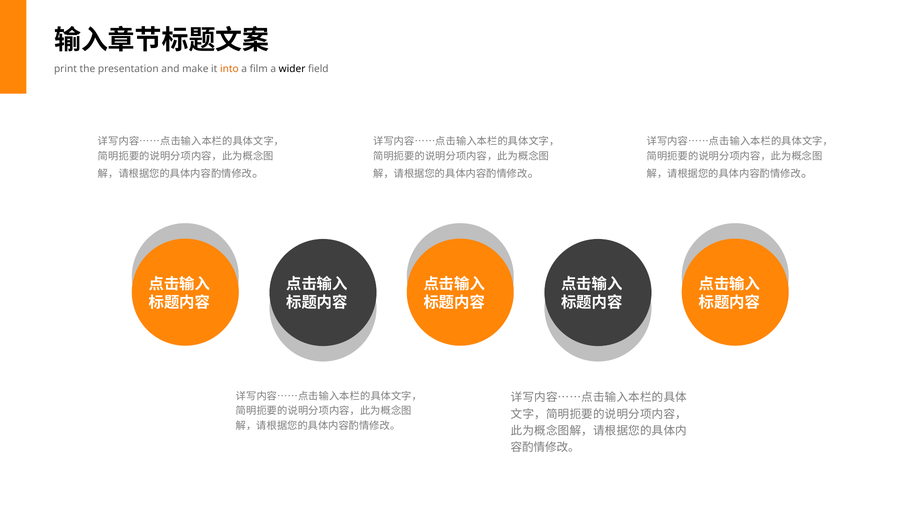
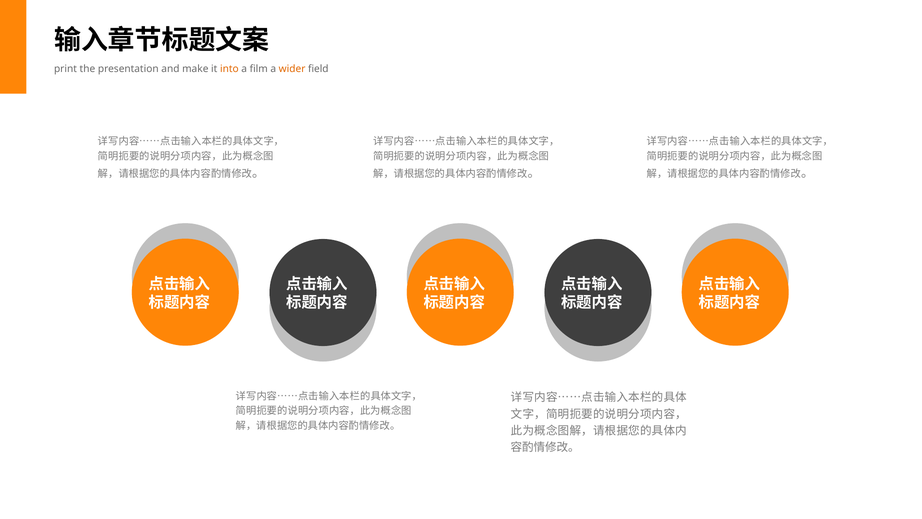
wider colour: black -> orange (292, 69)
